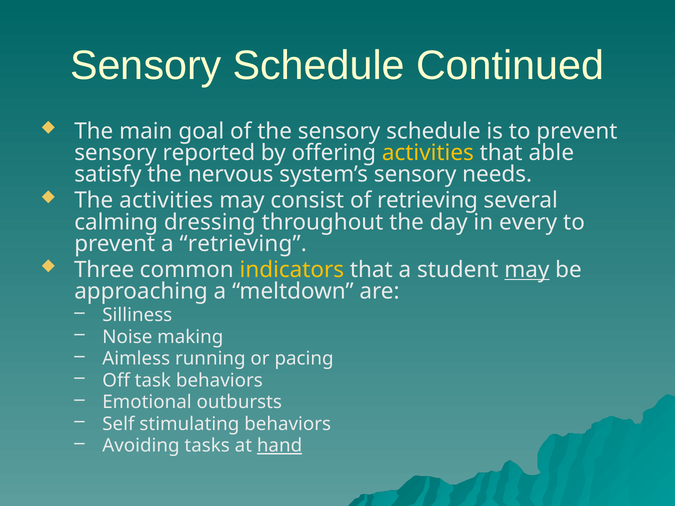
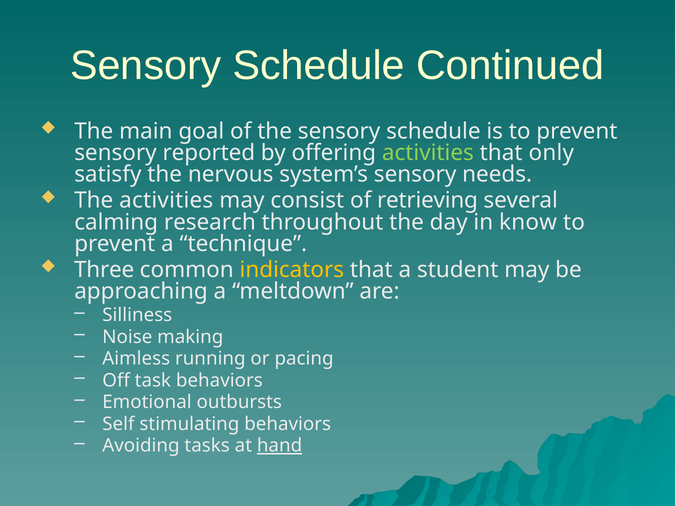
activities colour: yellow -> light green (428, 153)
able: able -> only (551, 153)
dressing: dressing -> research (210, 222)
every: every -> know (528, 222)
a retrieving: retrieving -> technique (243, 244)
may underline: present -> none (527, 270)
